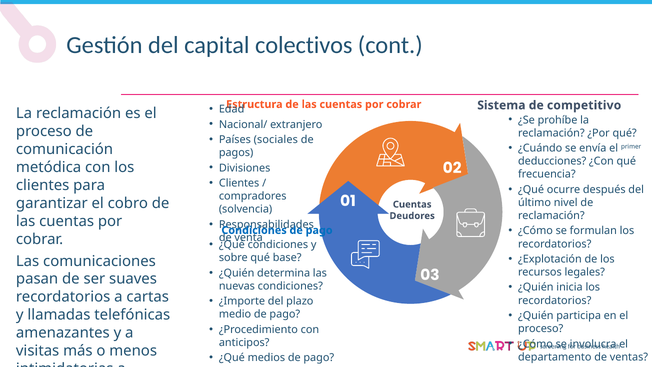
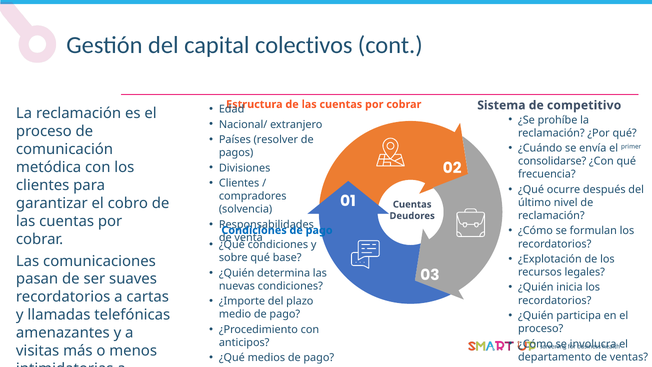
sociales: sociales -> resolver (276, 140)
deducciones: deducciones -> consolidarse (552, 161)
